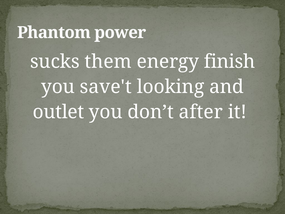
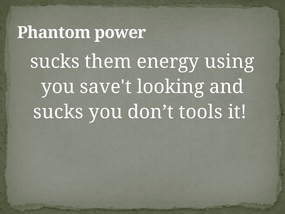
finish: finish -> using (229, 62)
outlet: outlet -> sucks (58, 112)
after: after -> tools (201, 112)
